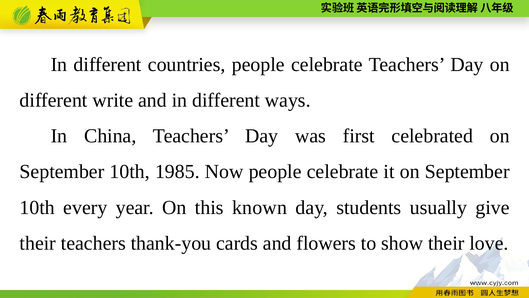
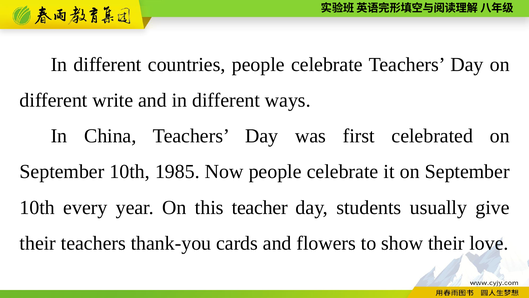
known: known -> teacher (260, 207)
